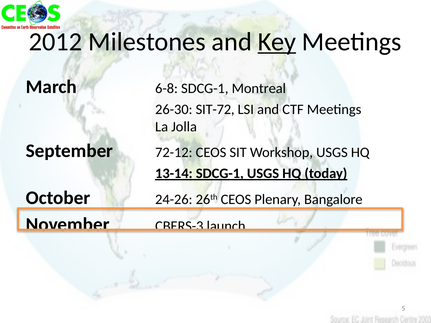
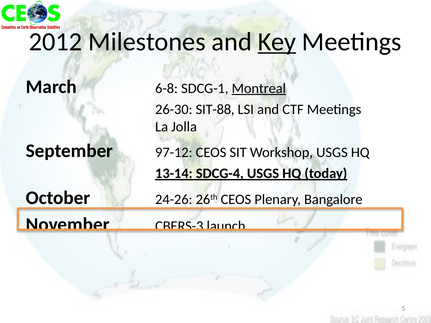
Montreal underline: none -> present (259, 88)
SIT-72: SIT-72 -> SIT-88 (215, 109)
72-12: 72-12 -> 97-12 (174, 153)
13-14 SDCG-1: SDCG-1 -> SDCG-4 (220, 174)
